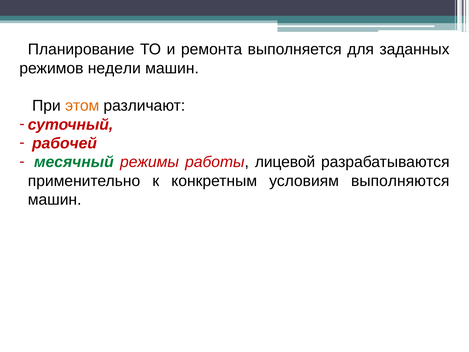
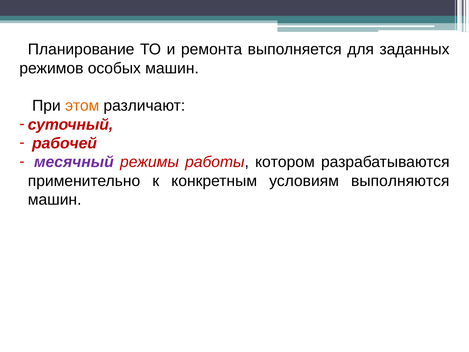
недели: недели -> особых (114, 68)
месячный colour: green -> purple (74, 162)
лицевой: лицевой -> котором (285, 162)
